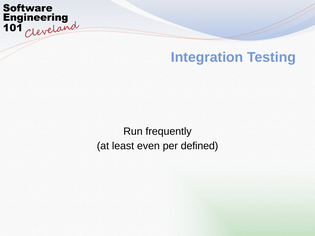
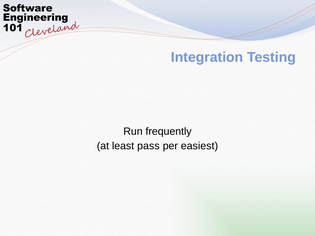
even: even -> pass (148, 146)
defined: defined -> easiest (199, 146)
